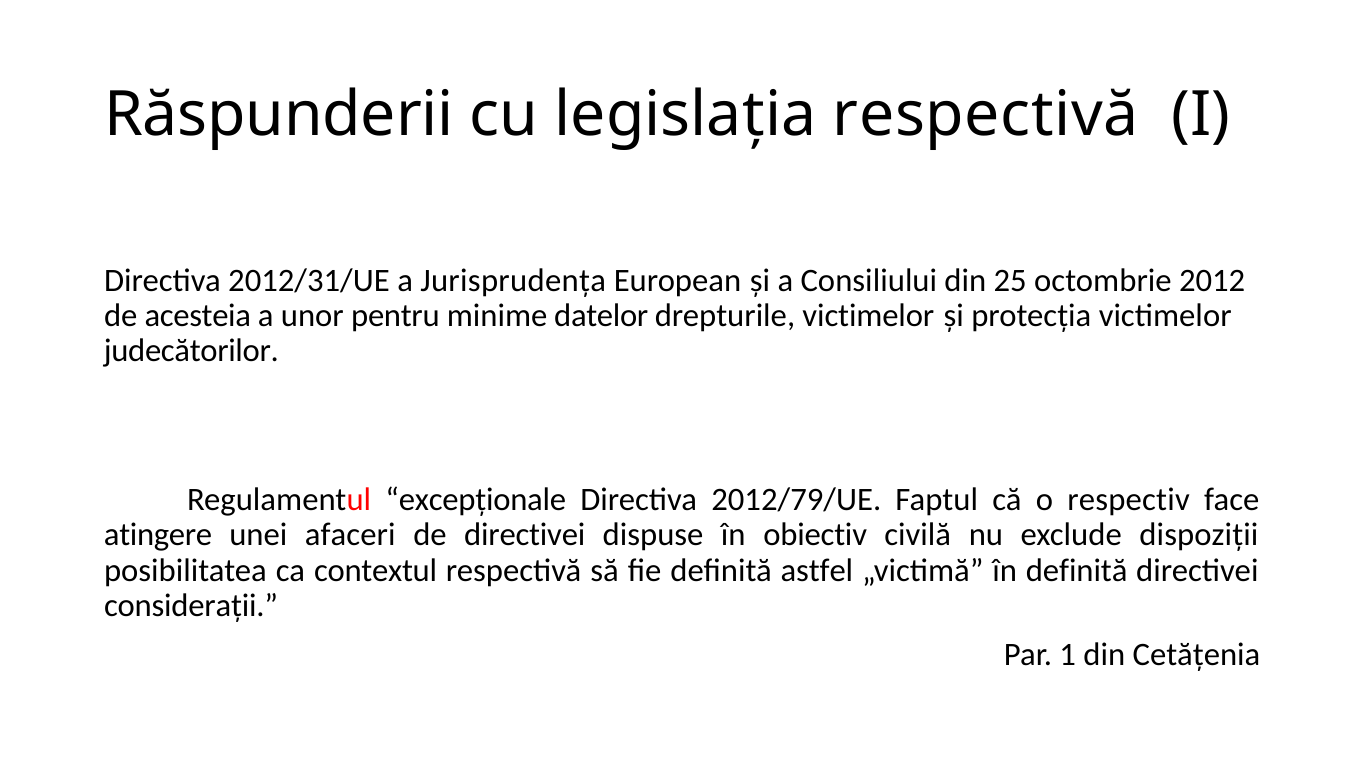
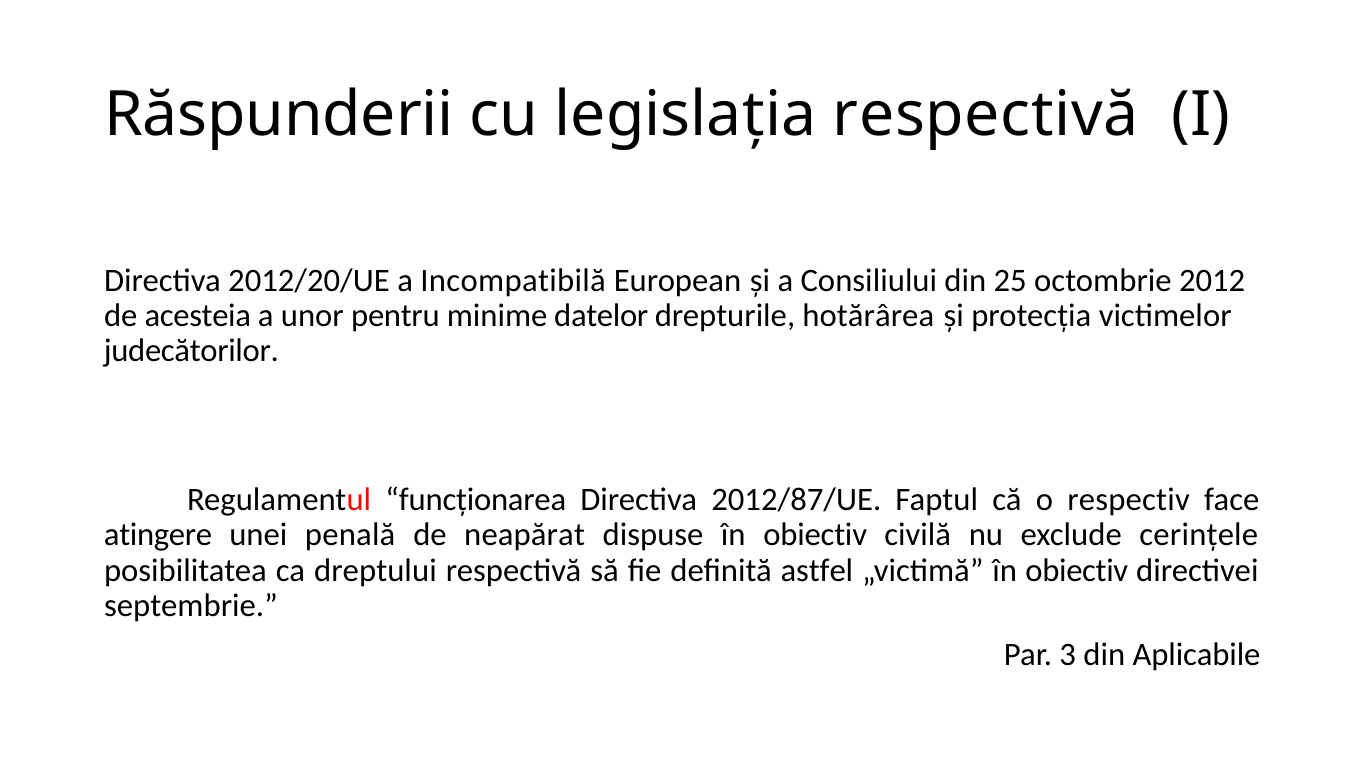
2012/31/UE: 2012/31/UE -> 2012/20/UE (309, 280)
Jurisprudența: Jurisprudența -> Incompatibilă (513, 280)
drepturile victimelor: victimelor -> hotărârea (868, 316)
excepționale: excepționale -> funcționarea (476, 500)
2012/79/UE: 2012/79/UE -> 2012/87/UE (796, 500)
afaceri: afaceri -> penală (350, 535)
de directivei: directivei -> neapărat (525, 535)
dispoziții: dispoziții -> cerințele (1199, 535)
contextul: contextul -> dreptului (375, 570)
„victimă în definită: definită -> obiectiv (1077, 570)
considerații: considerații -> septembrie (191, 605)
1: 1 -> 3 (1068, 655)
Cetățenia: Cetățenia -> Aplicabile (1197, 655)
